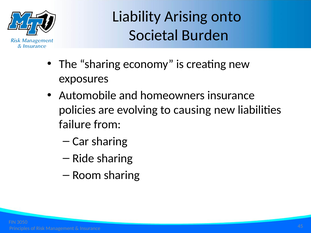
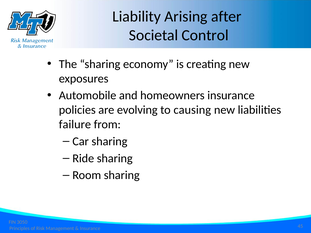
onto: onto -> after (226, 17)
Burden: Burden -> Control (205, 35)
